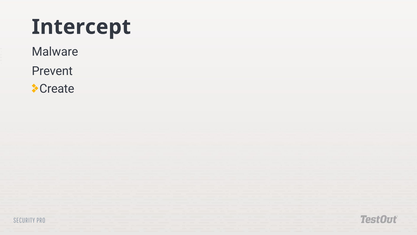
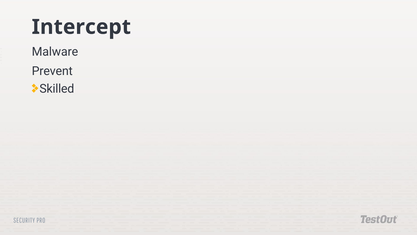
Create: Create -> Skilled (57, 89)
